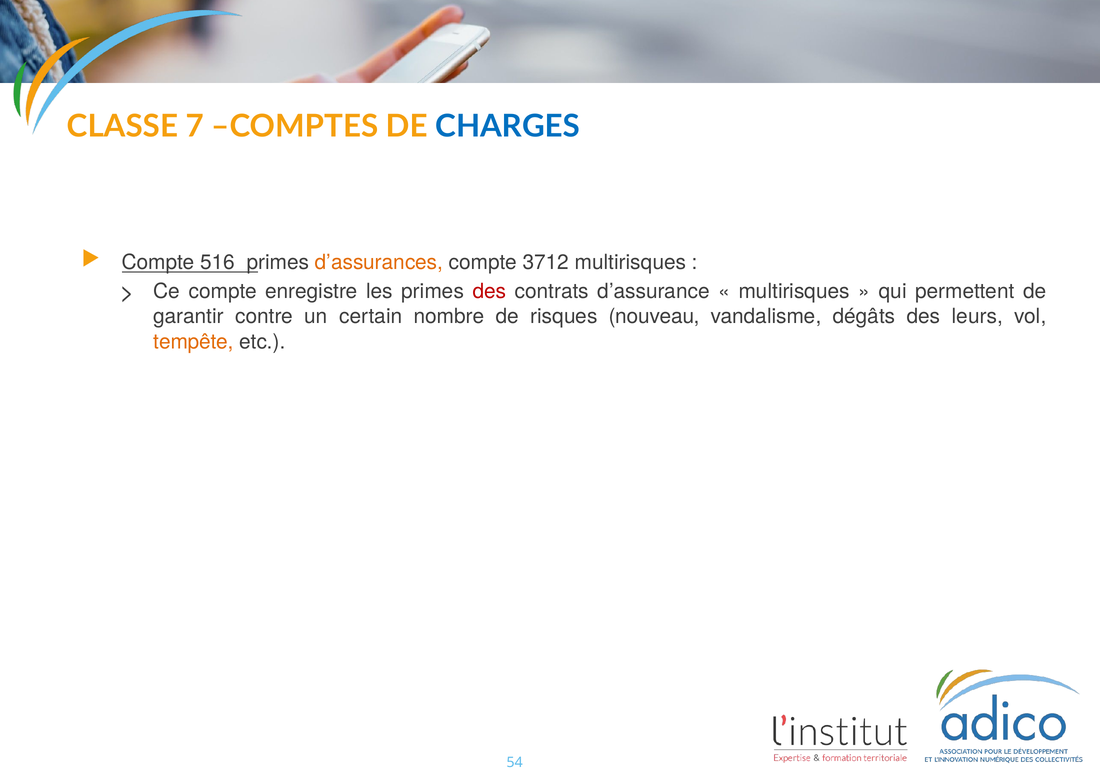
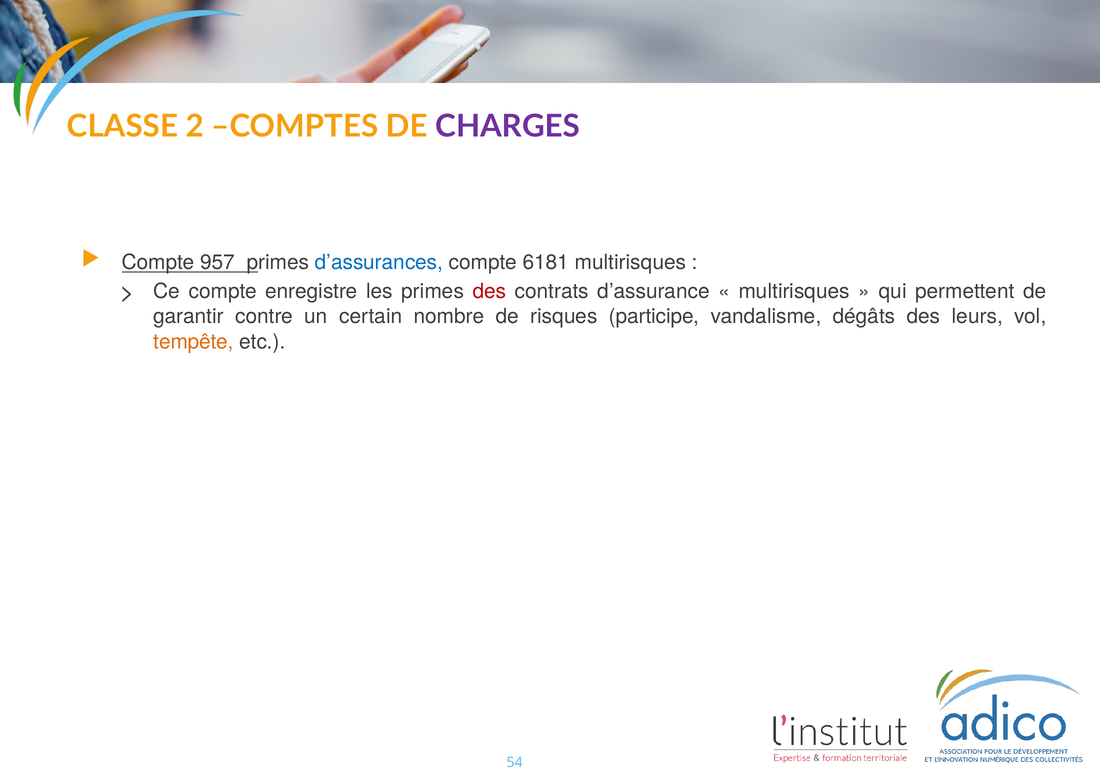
7: 7 -> 2 (195, 126)
CHARGES colour: blue -> purple (508, 126)
516: 516 -> 957 (218, 262)
d’assurances colour: orange -> blue (379, 262)
3712: 3712 -> 6181 (546, 262)
nouveau: nouveau -> participe (654, 317)
